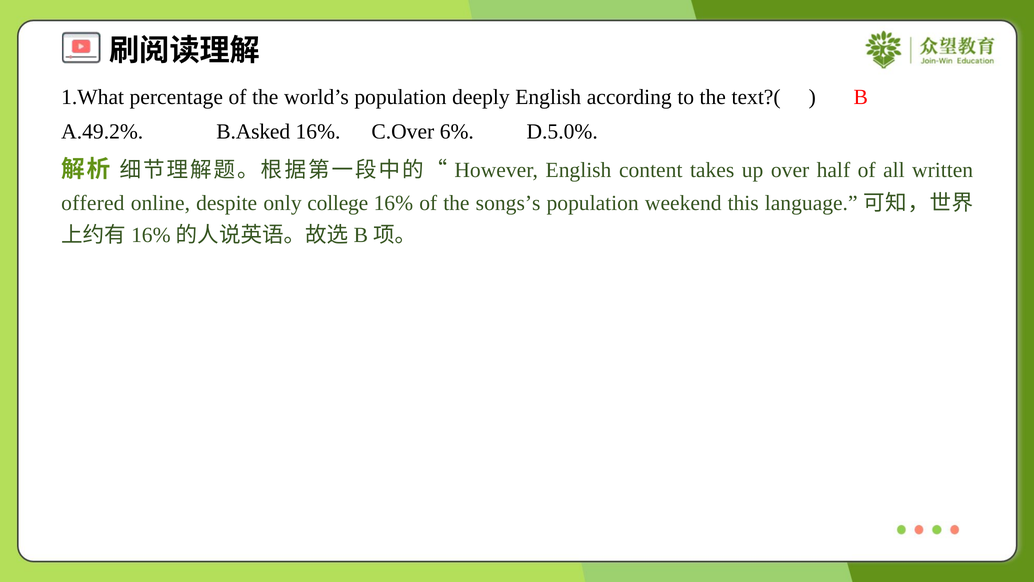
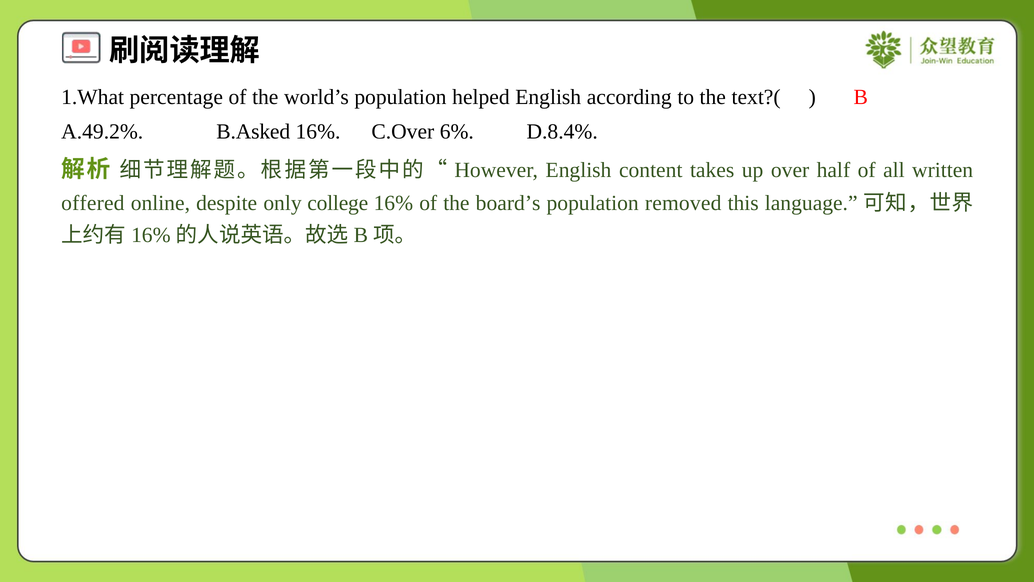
deeply: deeply -> helped (481, 97)
D.5.0%: D.5.0% -> D.8.4% (562, 131)
songs’s: songs’s -> board’s (508, 203)
weekend: weekend -> removed (683, 203)
